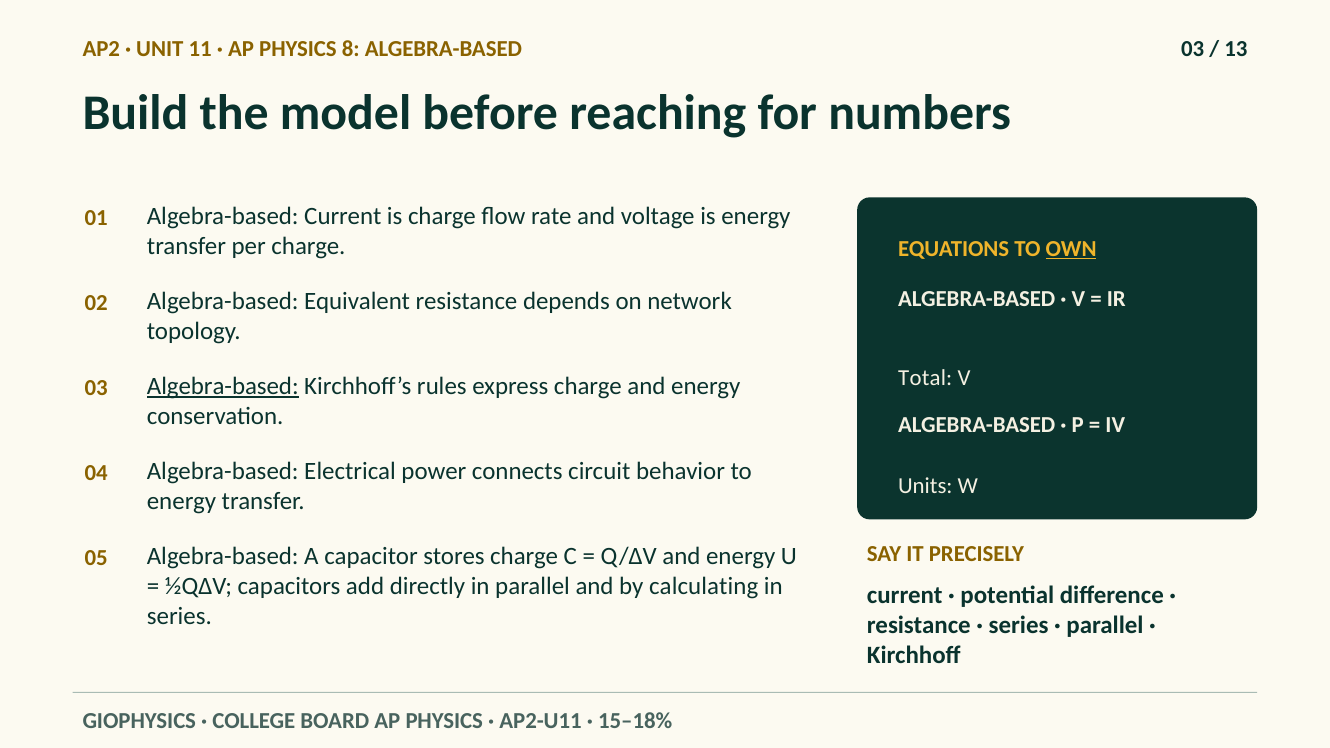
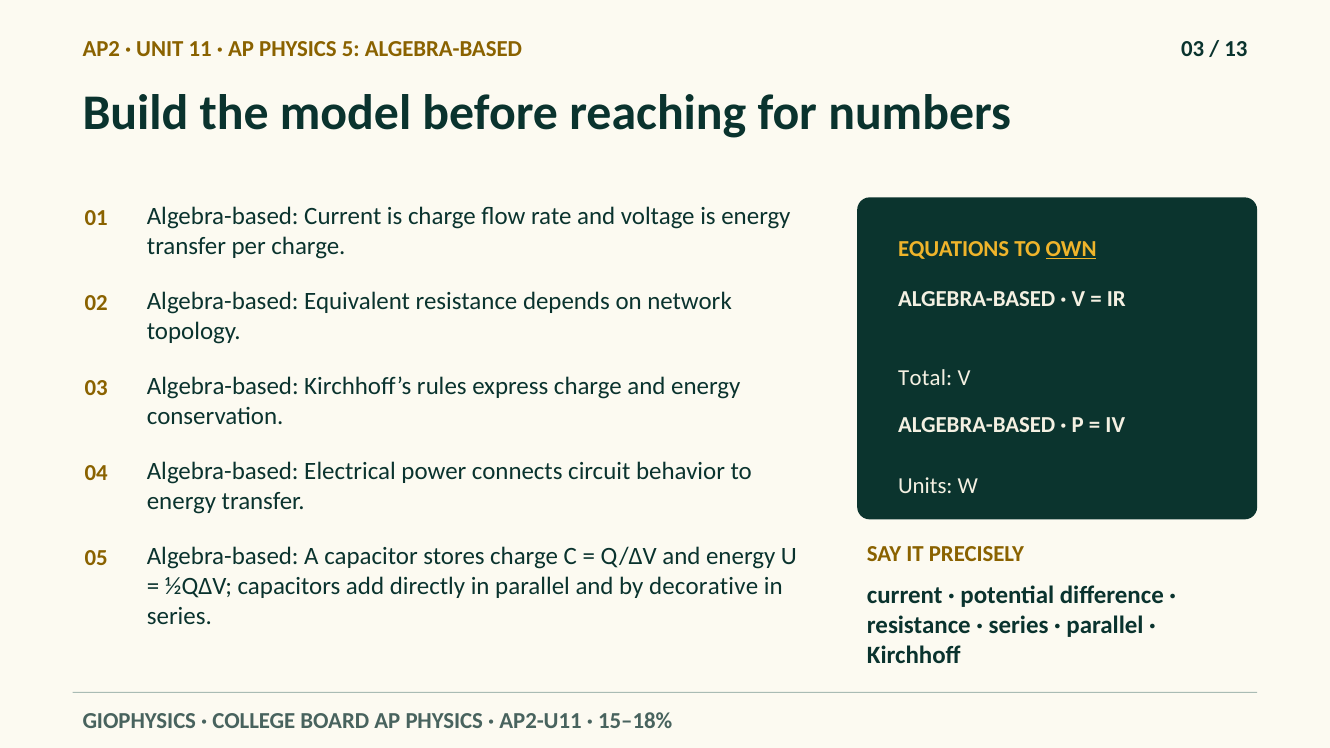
8: 8 -> 5 (351, 49)
Algebra-based underline: present -> none (223, 386)
calculating: calculating -> decorative (704, 587)
